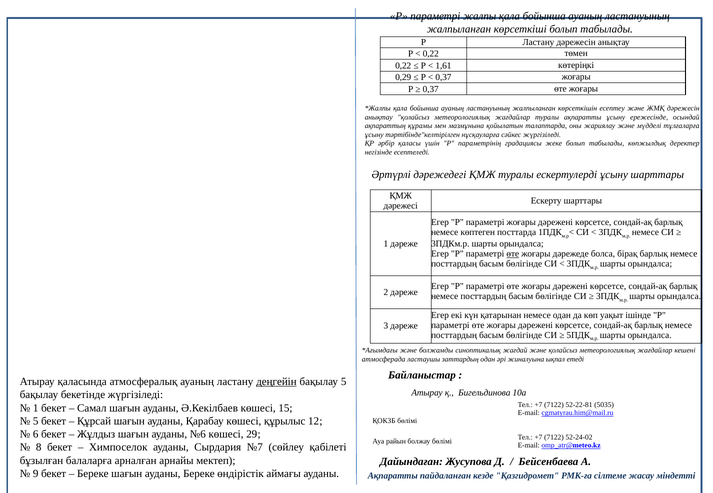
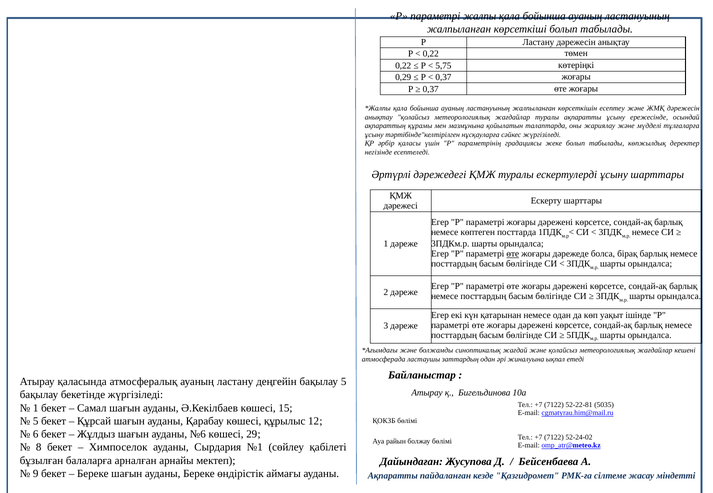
1,61: 1,61 -> 5,75 (443, 66)
деңгейін underline: present -> none (276, 382)
№7: №7 -> №1 (255, 448)
